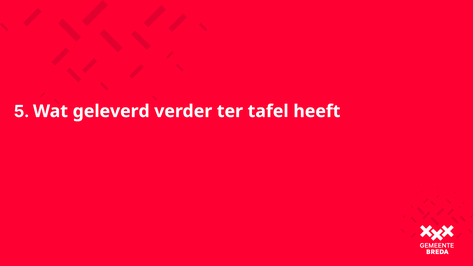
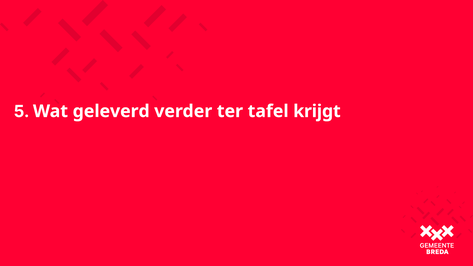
heeft: heeft -> krijgt (317, 111)
